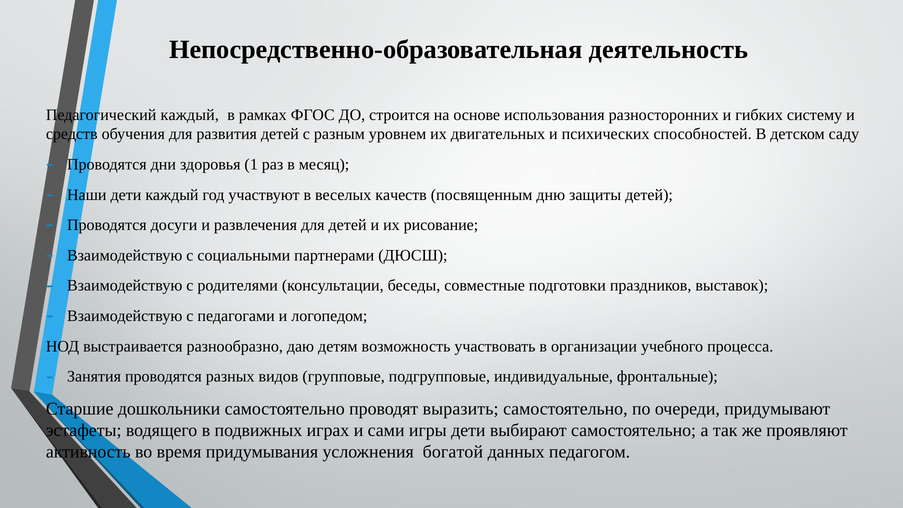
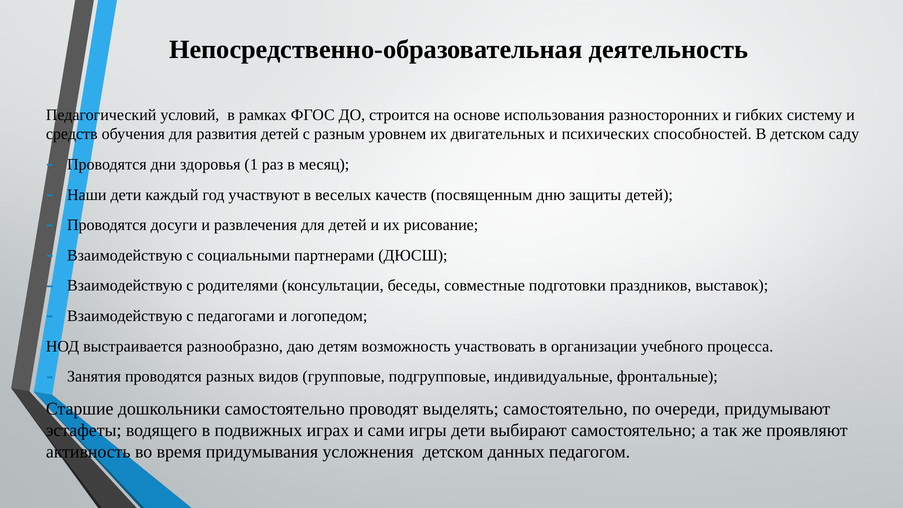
Педагогический каждый: каждый -> условий (190, 115)
выразить: выразить -> выделять (461, 409)
усложнения богатой: богатой -> детском (453, 452)
